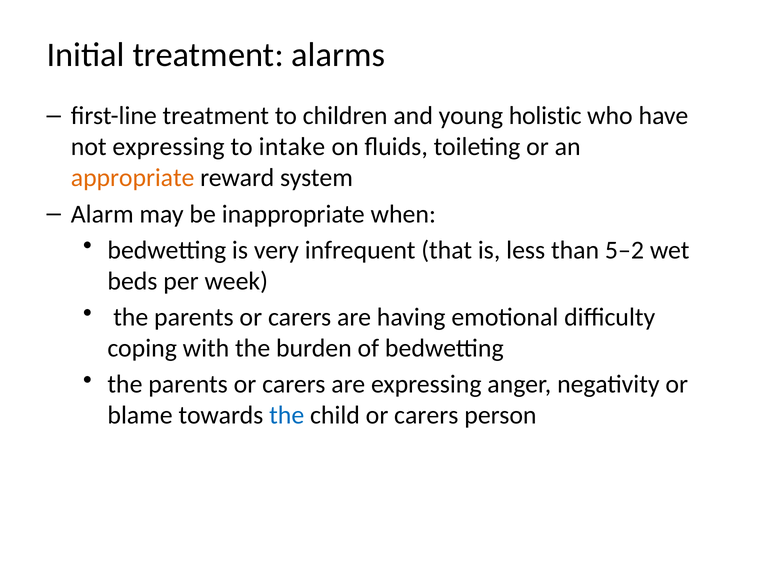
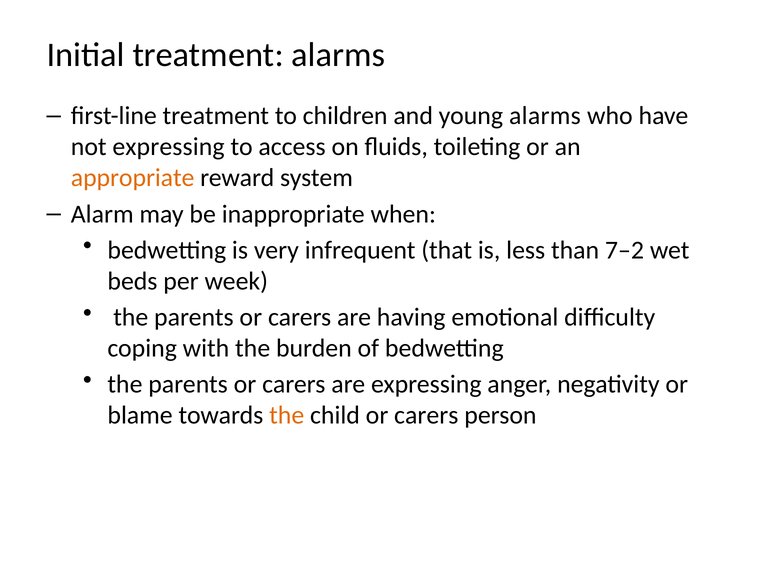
young holistic: holistic -> alarms (545, 116)
intake: intake -> access (292, 147)
5–2: 5–2 -> 7–2 (624, 250)
the colour: blue -> orange (287, 416)
